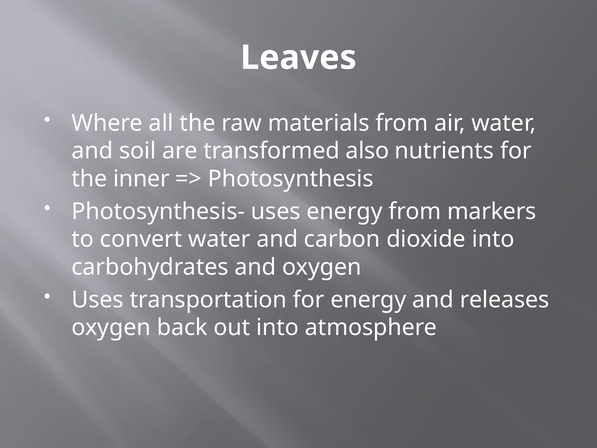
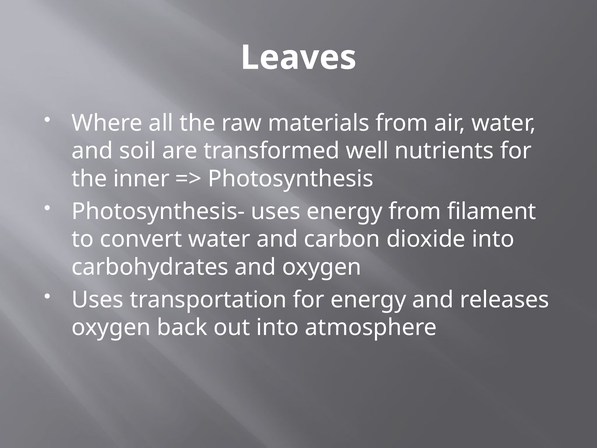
also: also -> well (367, 151)
markers: markers -> filament (492, 211)
